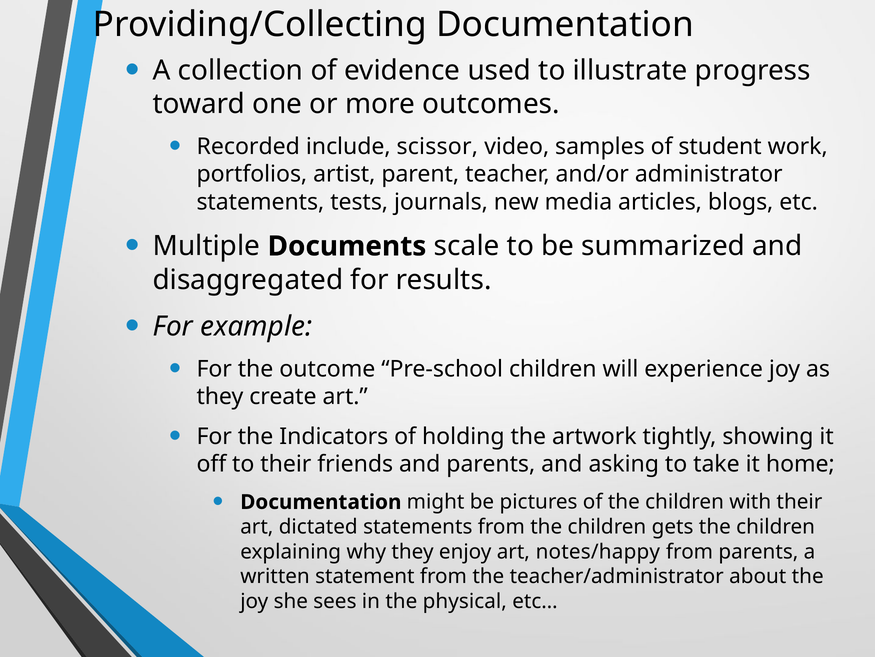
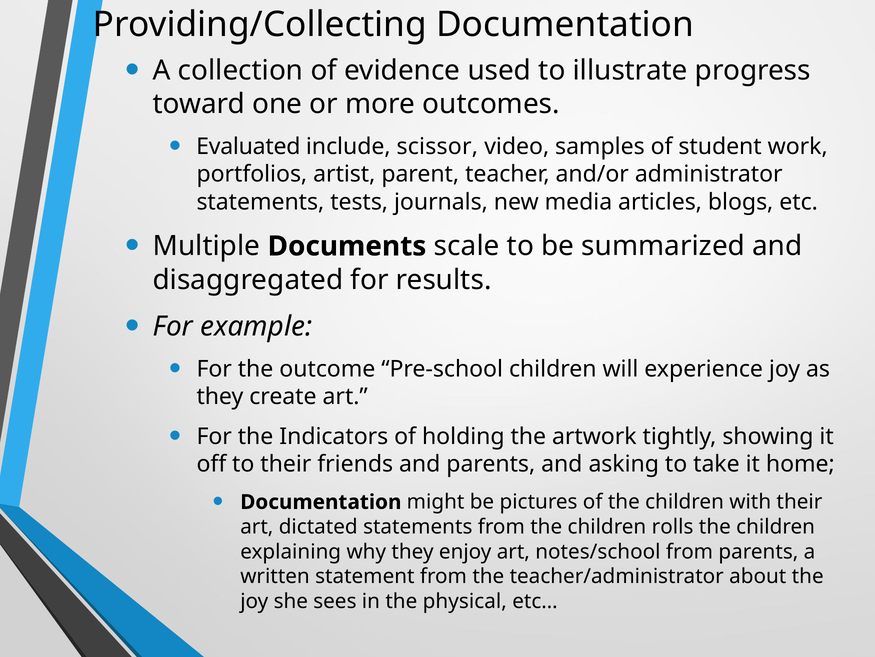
Recorded: Recorded -> Evaluated (248, 146)
gets: gets -> rolls (673, 526)
notes/happy: notes/happy -> notes/school (598, 551)
